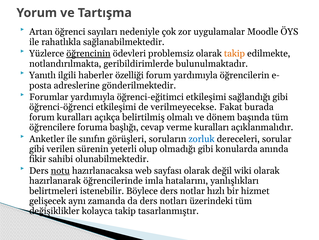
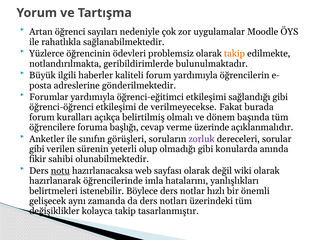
öğrencinin underline: present -> none (88, 53)
Yanıtlı: Yanıtlı -> Büyük (42, 75)
özelliği: özelliği -> kaliteli (129, 75)
verme kuralları: kuralları -> üzerinde (212, 127)
zorluk colour: blue -> purple (202, 139)
hizmet: hizmet -> önemli (255, 190)
